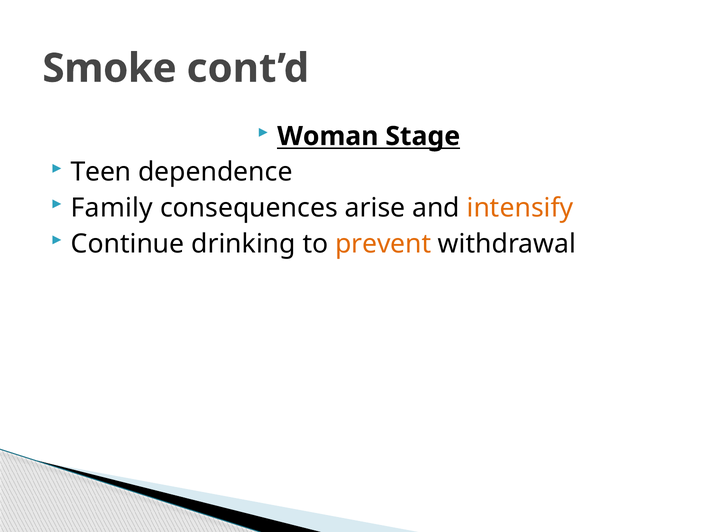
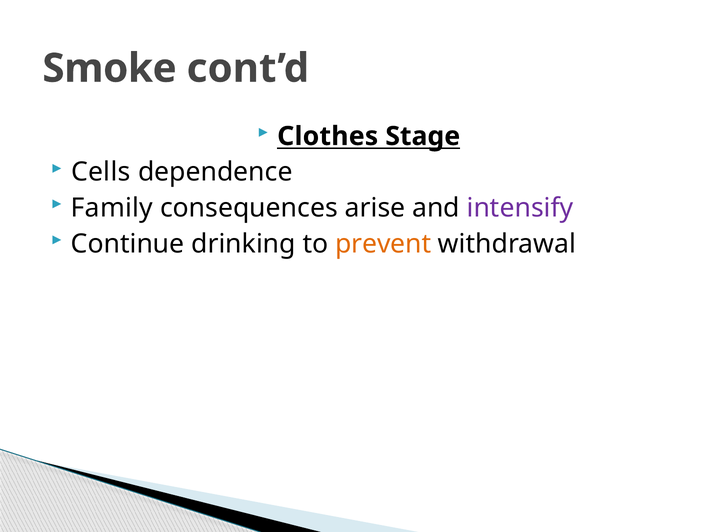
Woman: Woman -> Clothes (328, 136)
Teen: Teen -> Cells (101, 172)
intensify colour: orange -> purple (520, 208)
